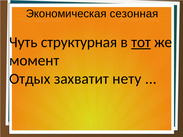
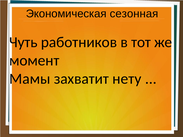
структурная: структурная -> работников (79, 42)
тот underline: present -> none (141, 42)
Отдых: Отдых -> Мамы (30, 79)
